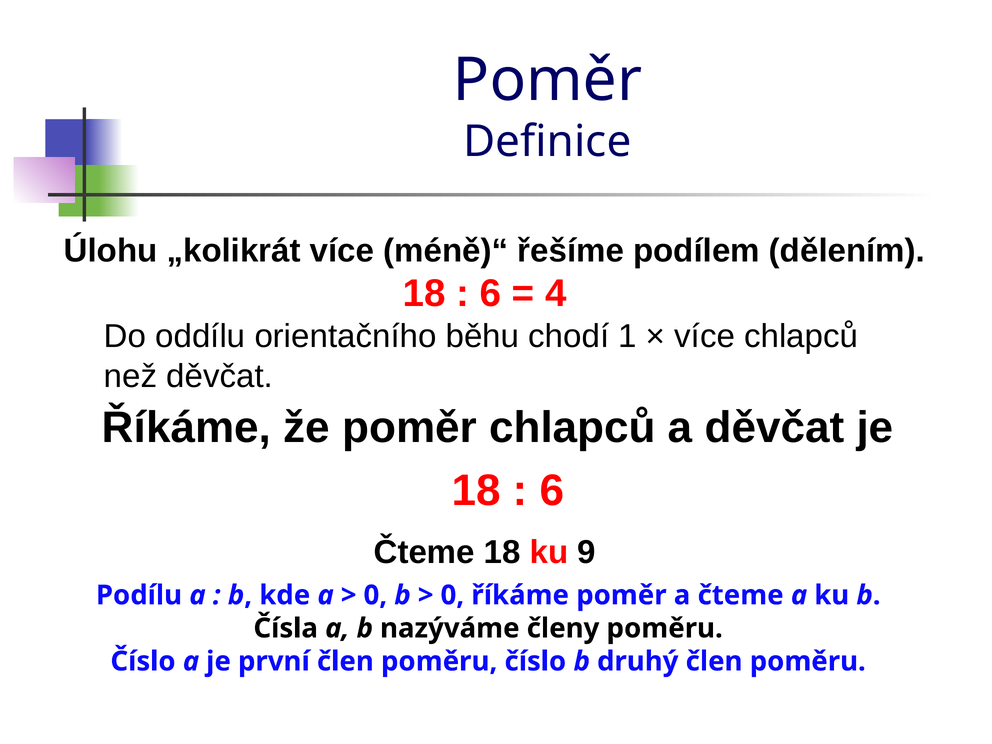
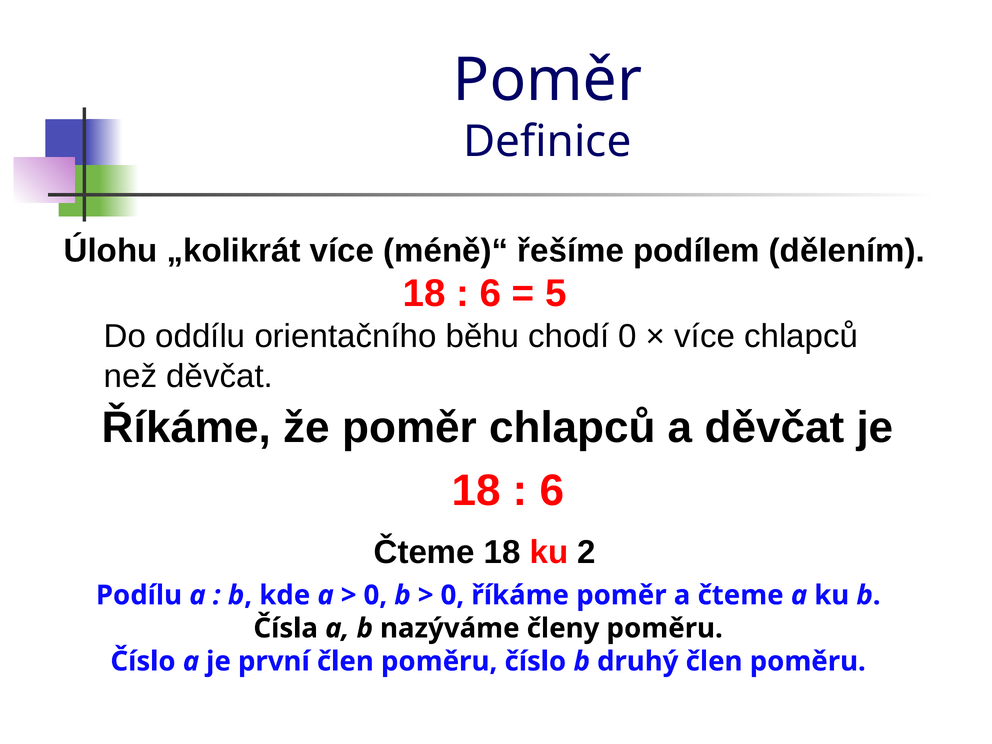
4: 4 -> 5 (556, 293)
chodí 1: 1 -> 0 (628, 337)
9: 9 -> 2 (587, 552)
